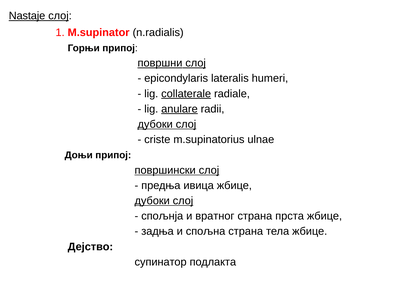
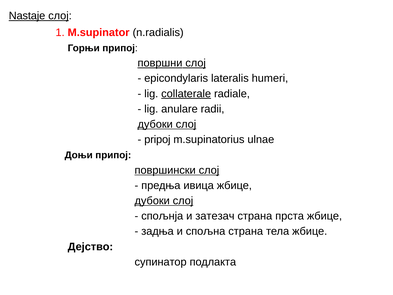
anulare underline: present -> none (179, 109)
criste: criste -> pripoj (157, 139)
вратног: вратног -> зaтeзaч (215, 216)
